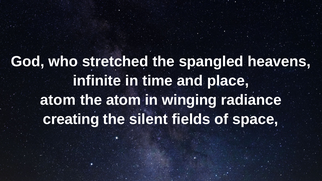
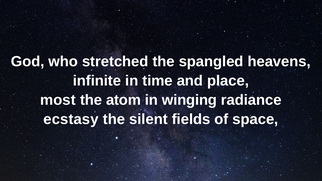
atom: atom -> most (58, 100)
creating: creating -> ecstasy (71, 119)
